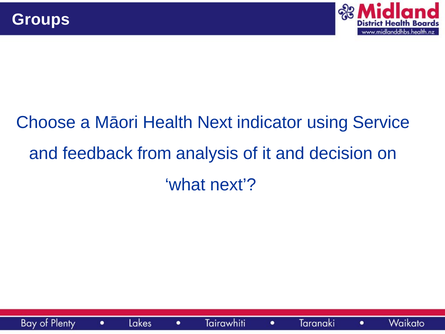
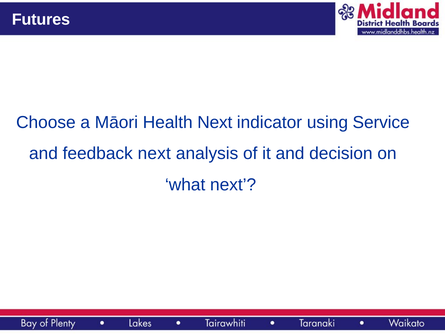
Groups: Groups -> Futures (41, 20)
feedback from: from -> next (154, 153)
